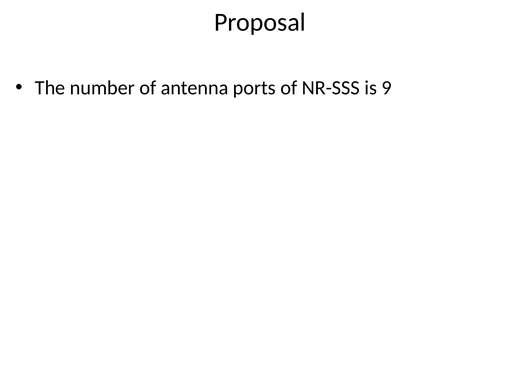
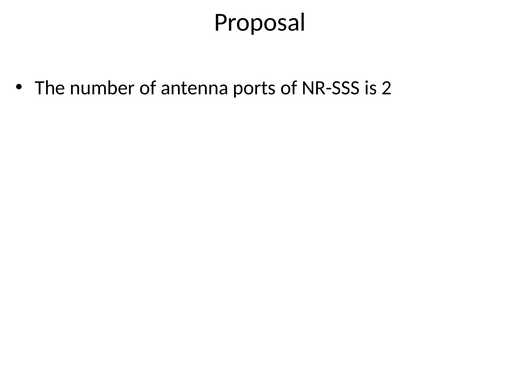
9: 9 -> 2 (387, 88)
